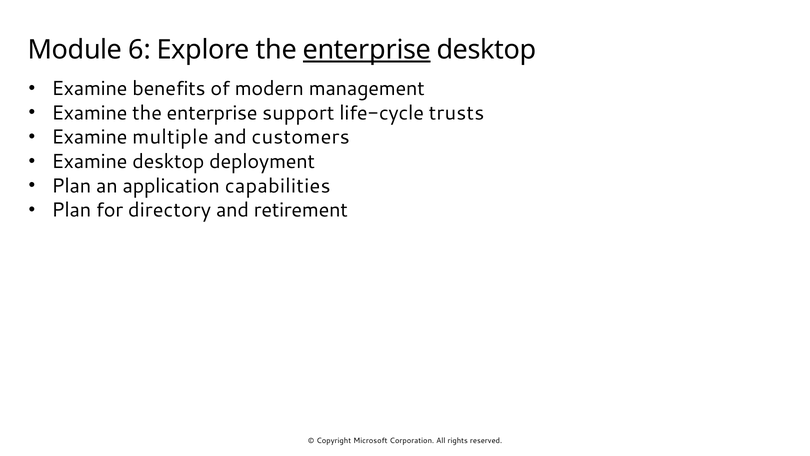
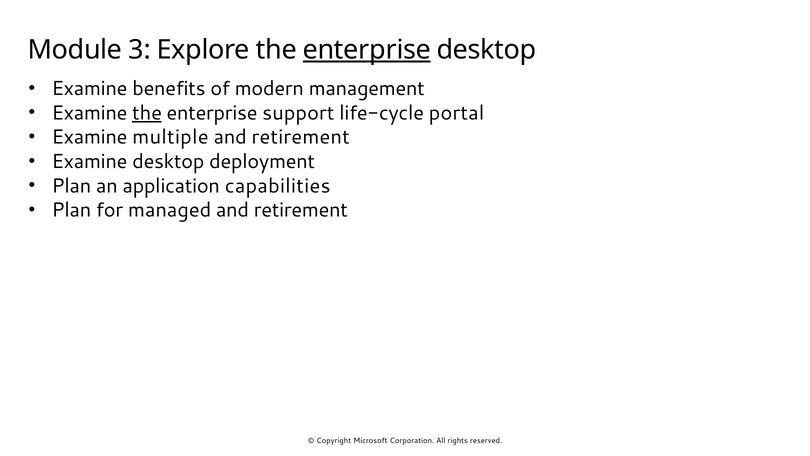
6: 6 -> 3 (140, 50)
the underline: none -> present (147, 113)
trusts: trusts -> portal (457, 113)
customers: customers -> retirement (301, 137)
directory: directory -> managed (170, 210)
